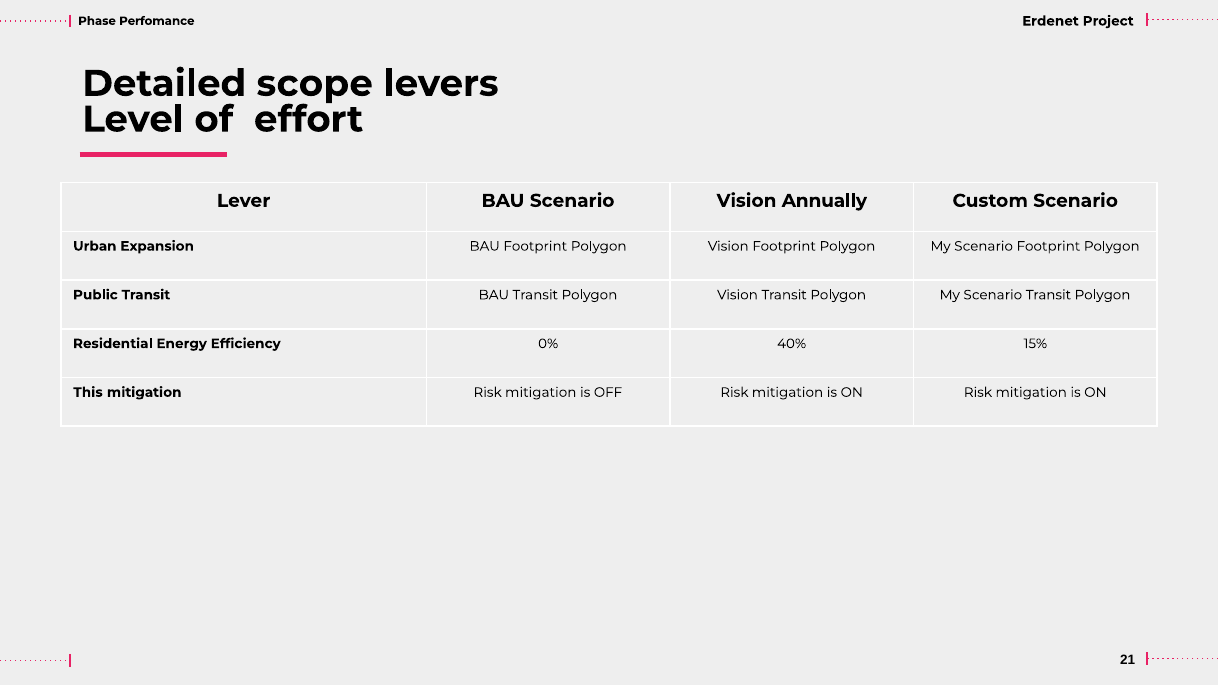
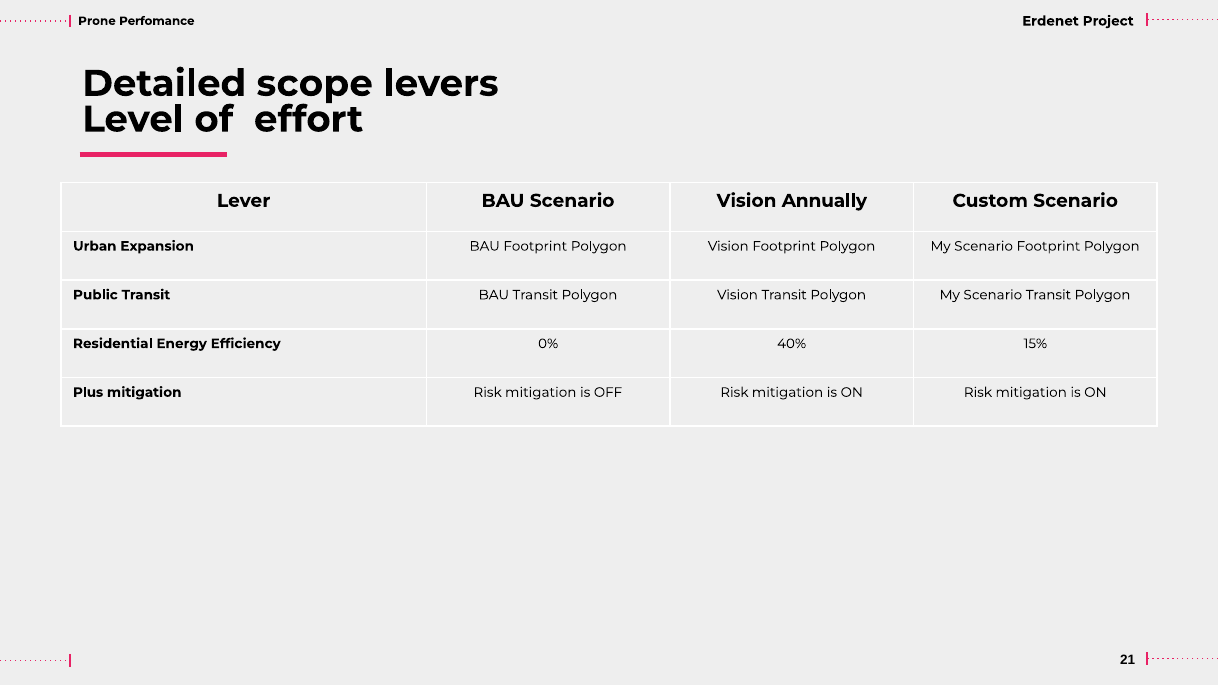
Phase: Phase -> Prone (97, 21)
This: This -> Plus (88, 392)
